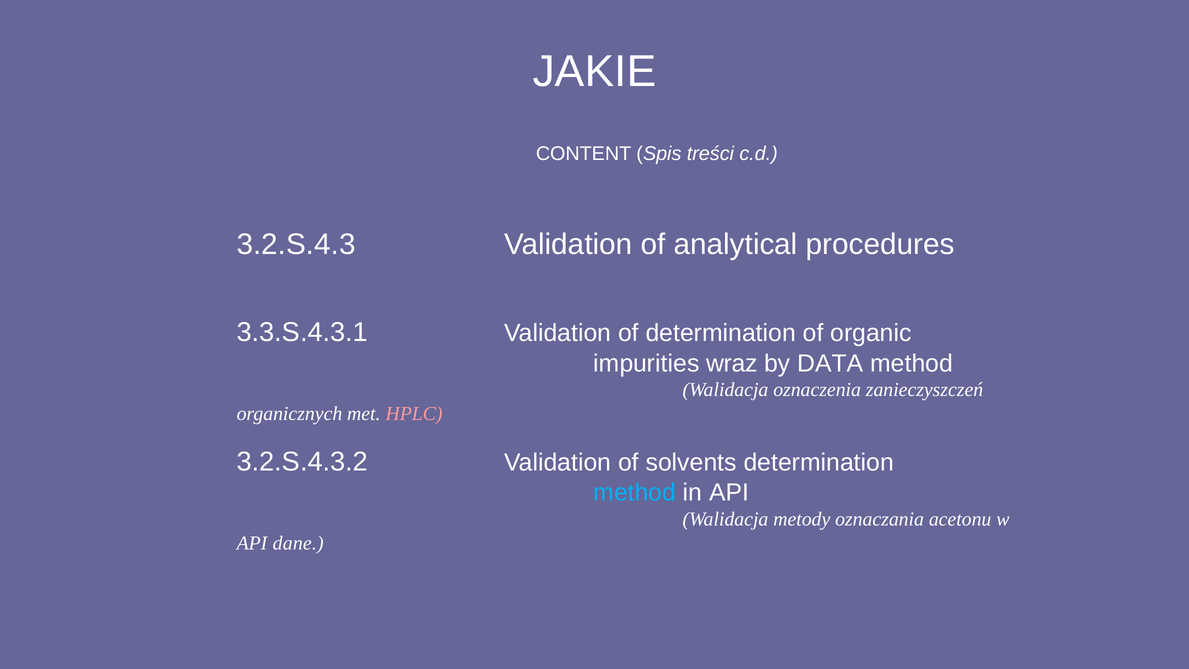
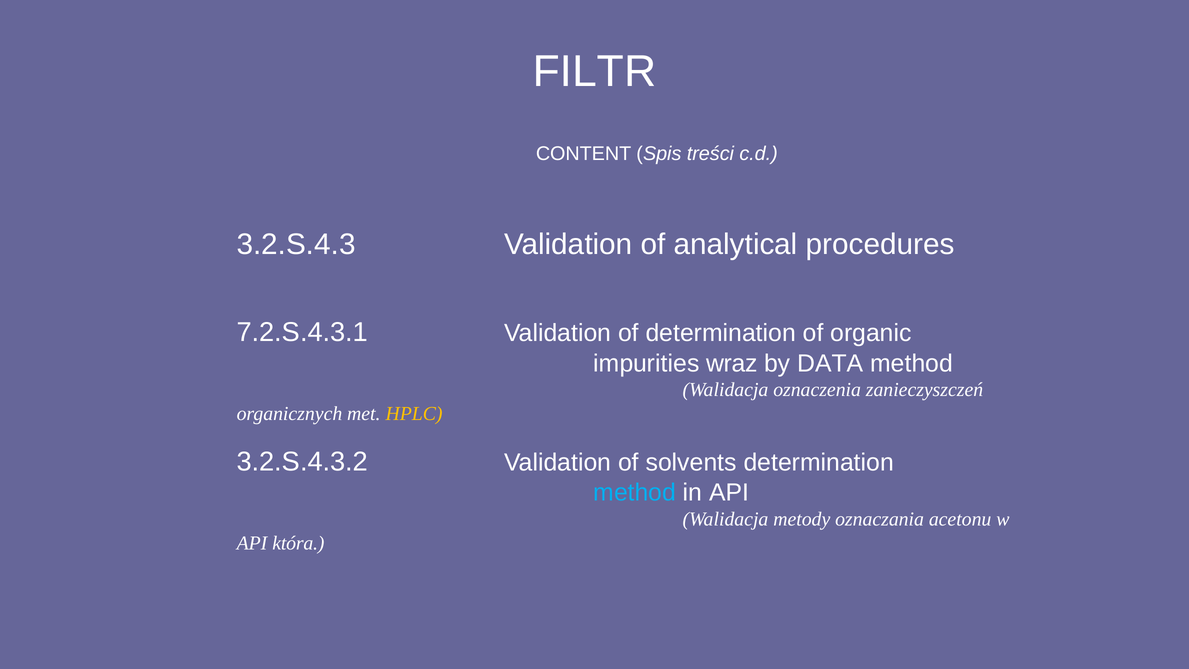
JAKIE: JAKIE -> FILTR (594, 71)
3.3.S.4.3.1: 3.3.S.4.3.1 -> 7.2.S.4.3.1 (302, 332)
HPLC colour: pink -> yellow (414, 414)
dane: dane -> która (298, 543)
